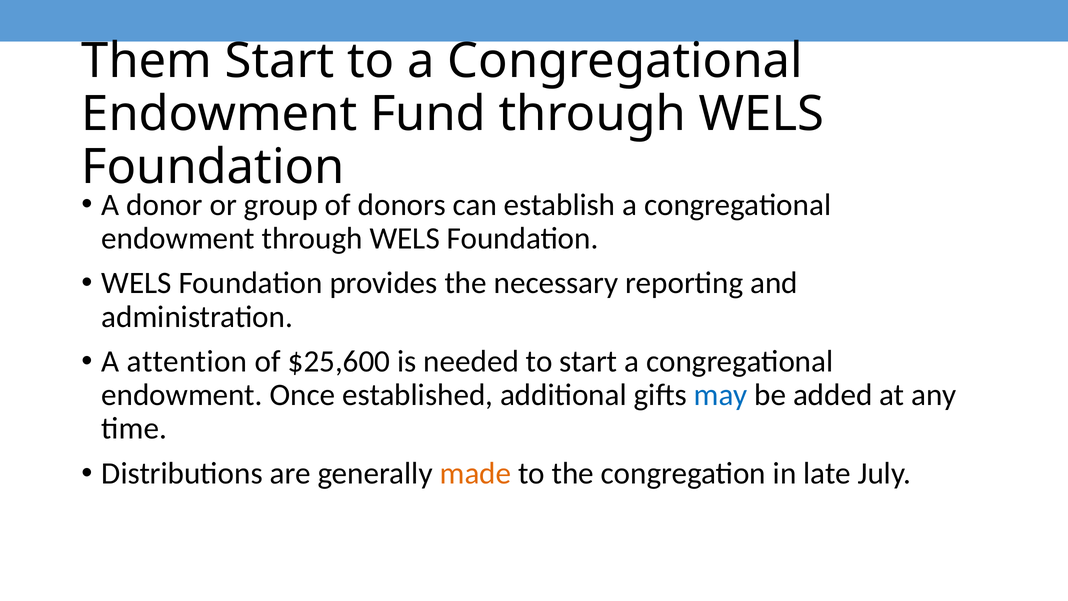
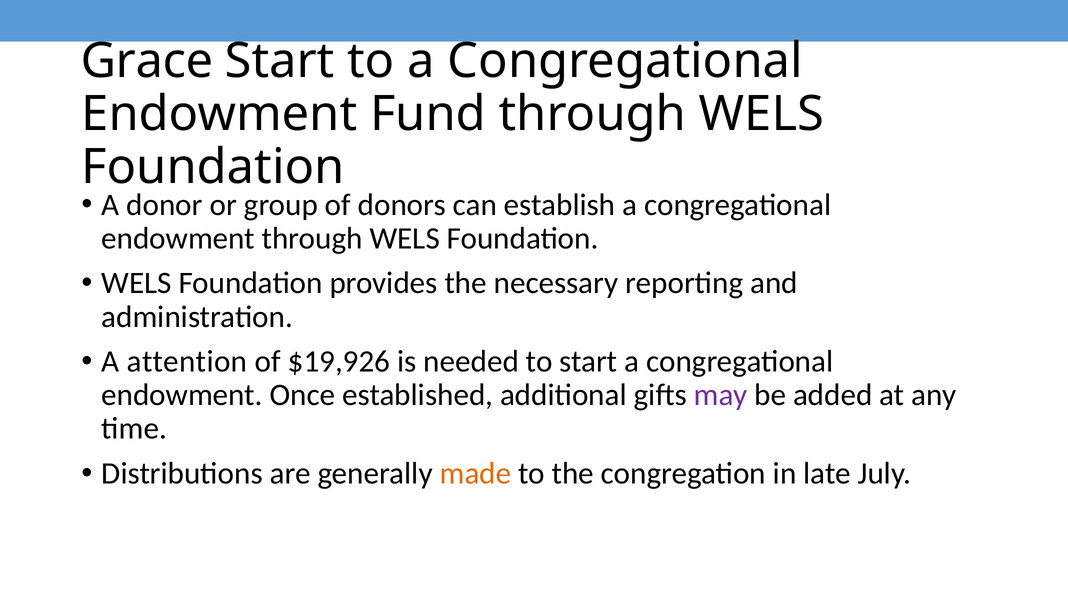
Them: Them -> Grace (147, 61)
$25,600: $25,600 -> $19,926 (339, 361)
may colour: blue -> purple (721, 395)
